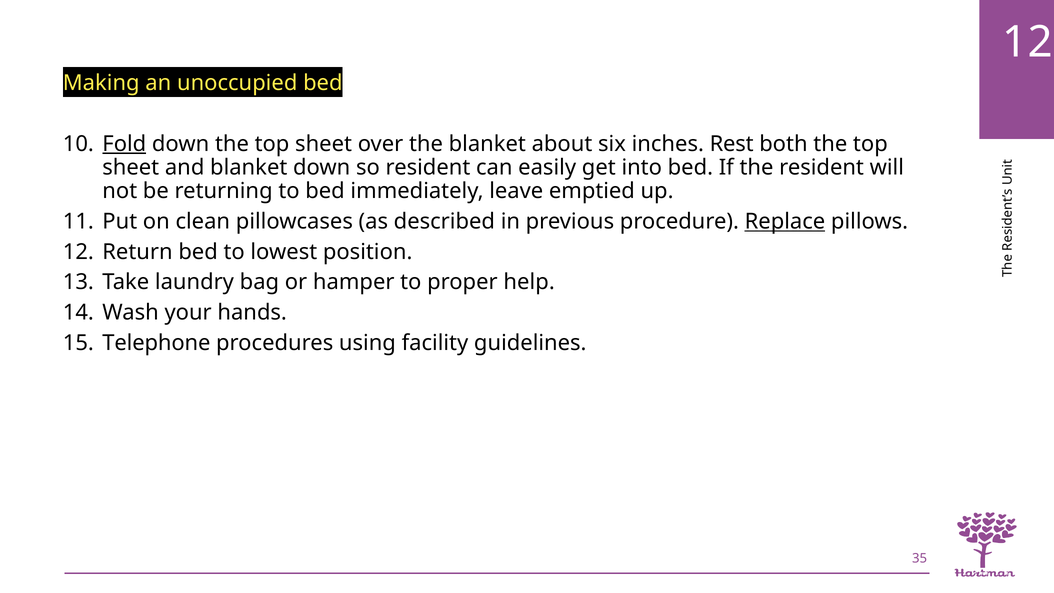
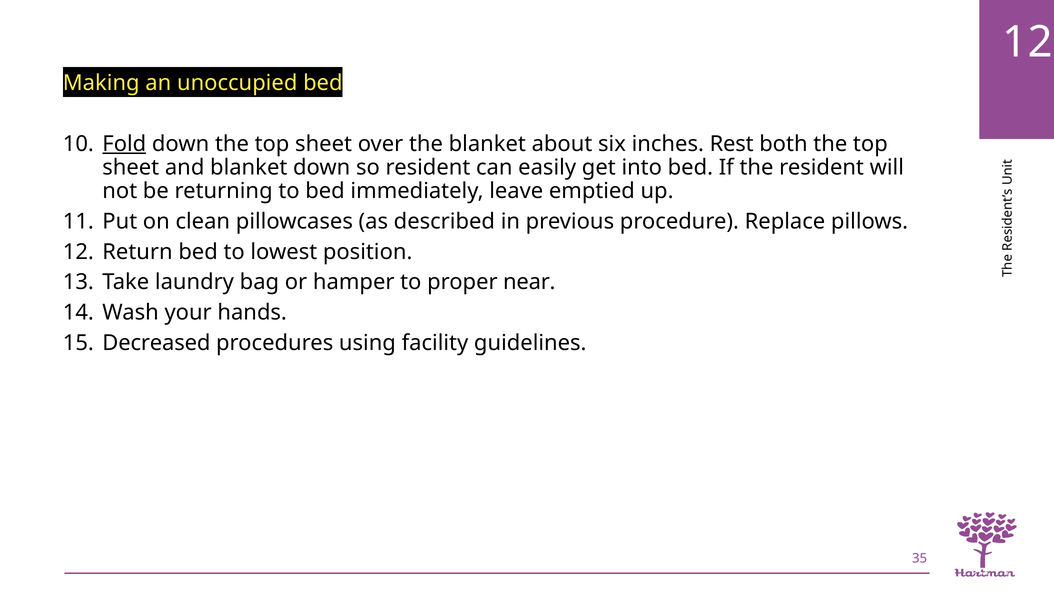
Replace underline: present -> none (785, 221)
help: help -> near (529, 282)
Telephone: Telephone -> Decreased (156, 343)
